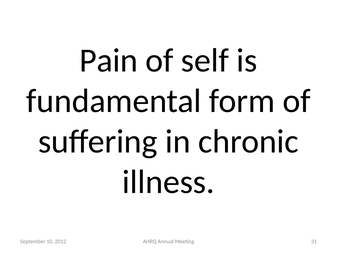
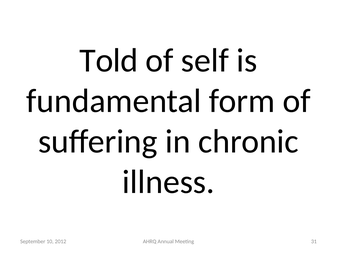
Pain: Pain -> Told (109, 60)
